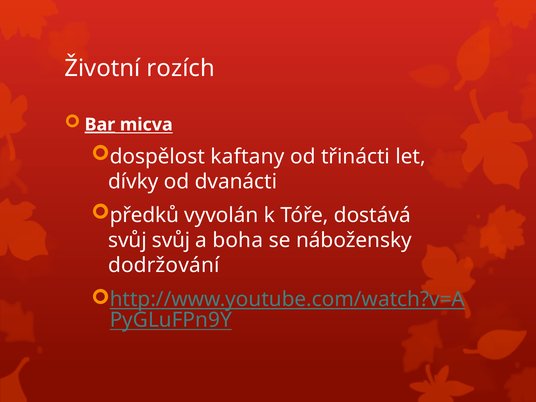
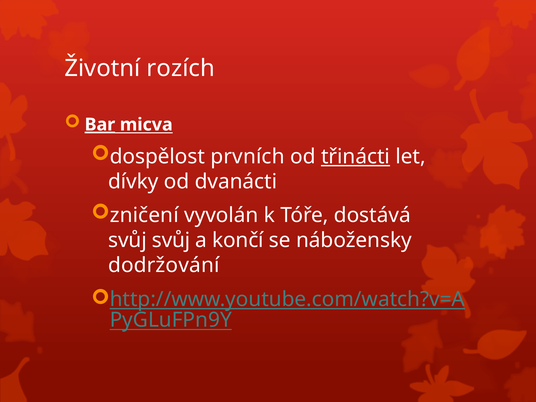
kaftany: kaftany -> prvních (248, 157)
třinácti underline: none -> present (356, 157)
předků: předků -> zničení (144, 215)
boha: boha -> končí (238, 240)
